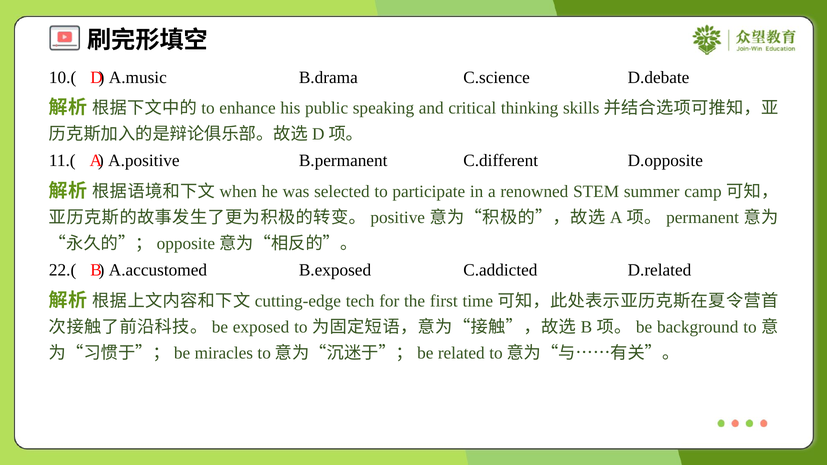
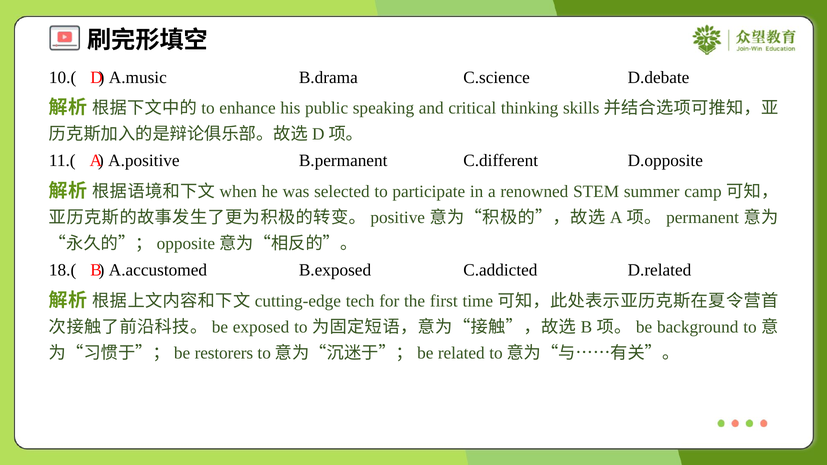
22.(: 22.( -> 18.( (63, 270)
miracles: miracles -> restorers (224, 353)
